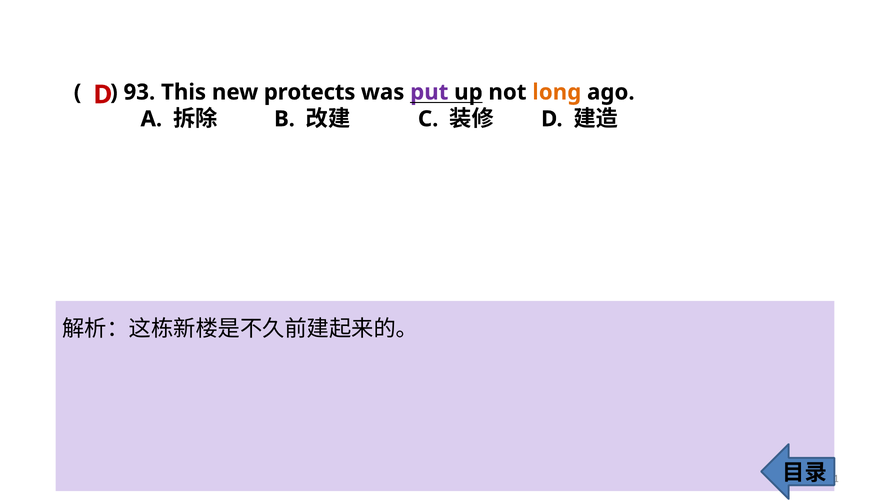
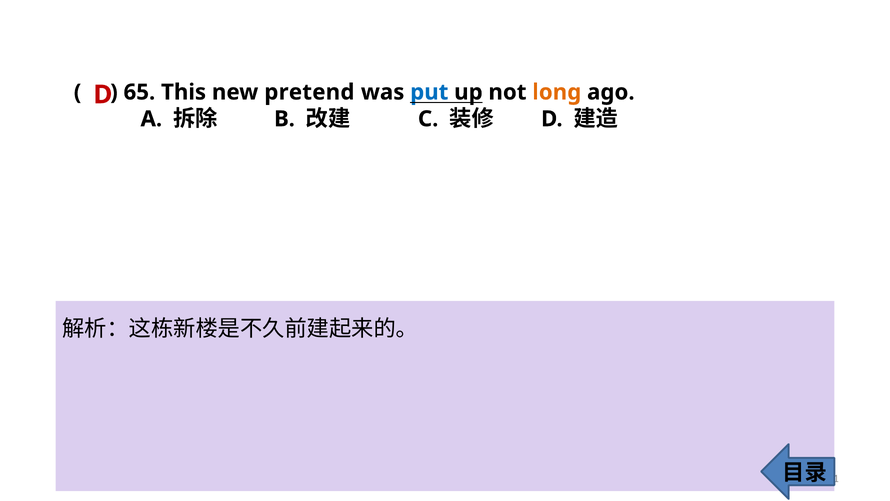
93: 93 -> 65 (139, 92)
protects: protects -> pretend (309, 92)
put colour: purple -> blue (429, 92)
